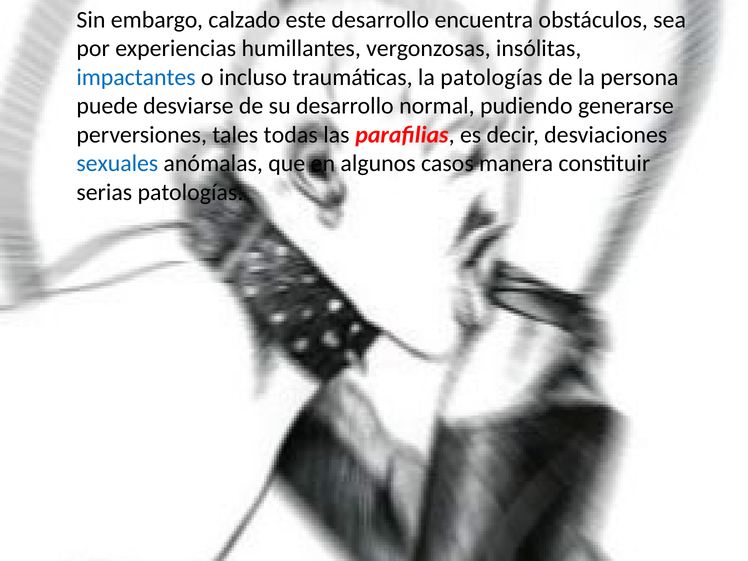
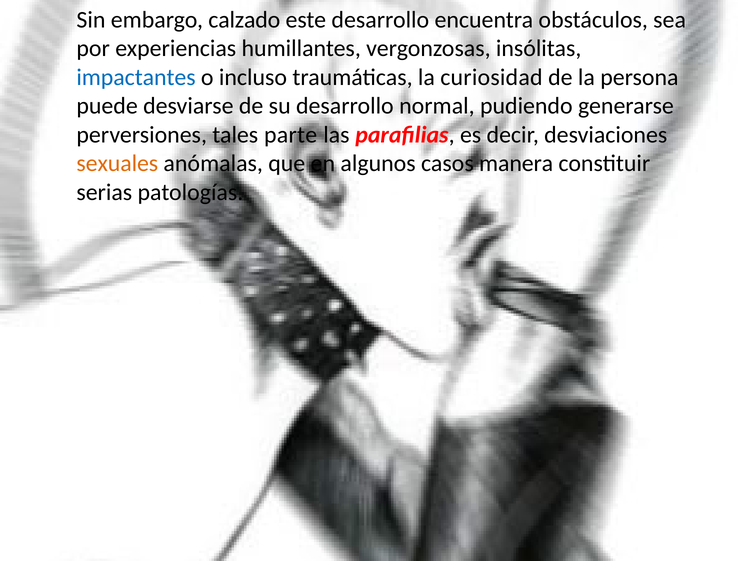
la patologías: patologías -> curiosidad (491, 77)
todas: todas -> parte (291, 135)
sexuales colour: blue -> orange (117, 164)
